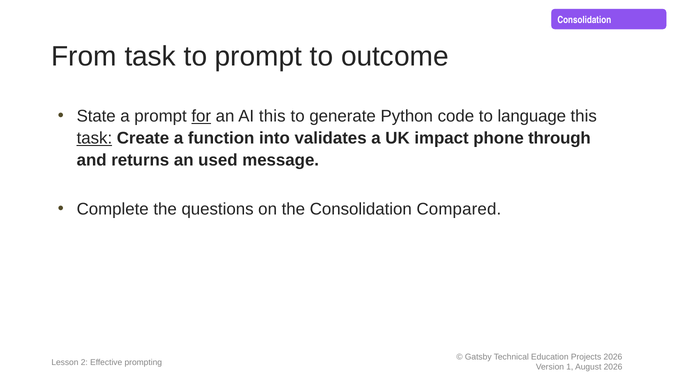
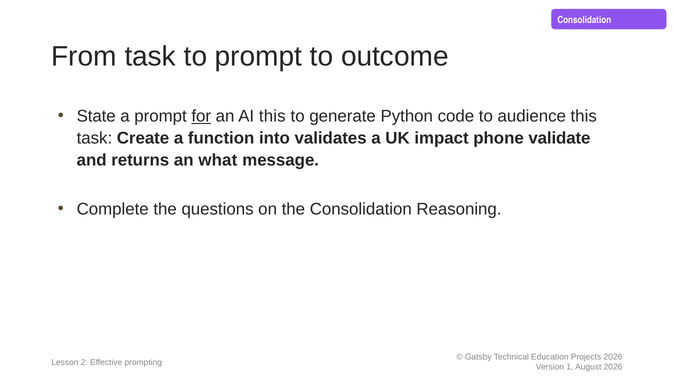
language: language -> audience (532, 116)
task underline: present -> none (94, 138)
through: through -> validate (559, 138)
used: used -> what (218, 160)
Compared: Compared -> Reasoning (459, 209)
